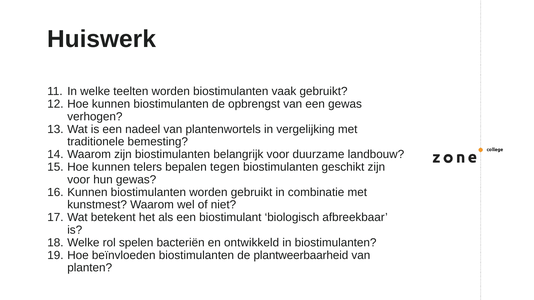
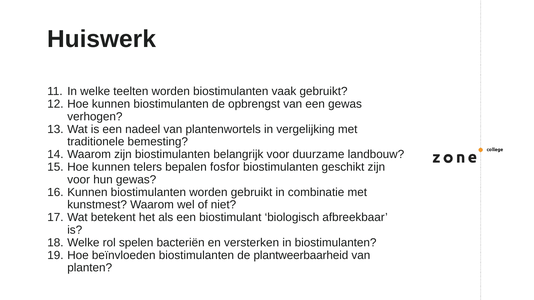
tegen: tegen -> fosfor (225, 167)
ontwikkeld: ontwikkeld -> versterken (252, 243)
